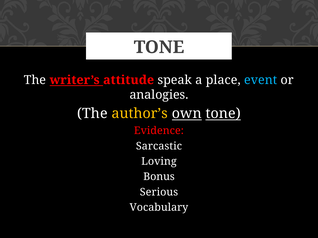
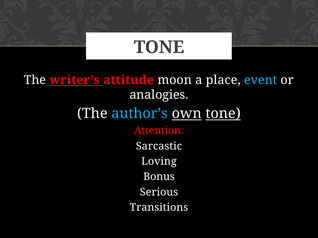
speak: speak -> moon (175, 80)
author’s colour: yellow -> light blue (140, 114)
Evidence: Evidence -> Attention (159, 131)
Vocabulary: Vocabulary -> Transitions (159, 208)
